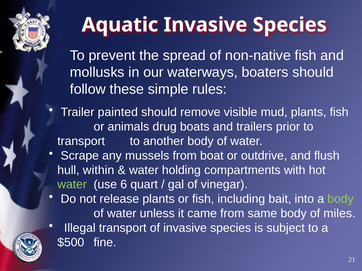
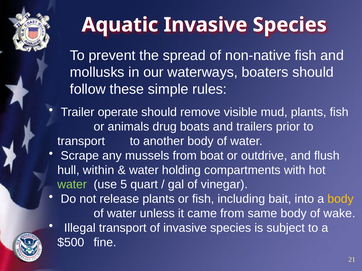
painted: painted -> operate (118, 112)
6: 6 -> 5 (124, 185)
body colour: light green -> yellow (341, 199)
miles: miles -> wake (339, 214)
